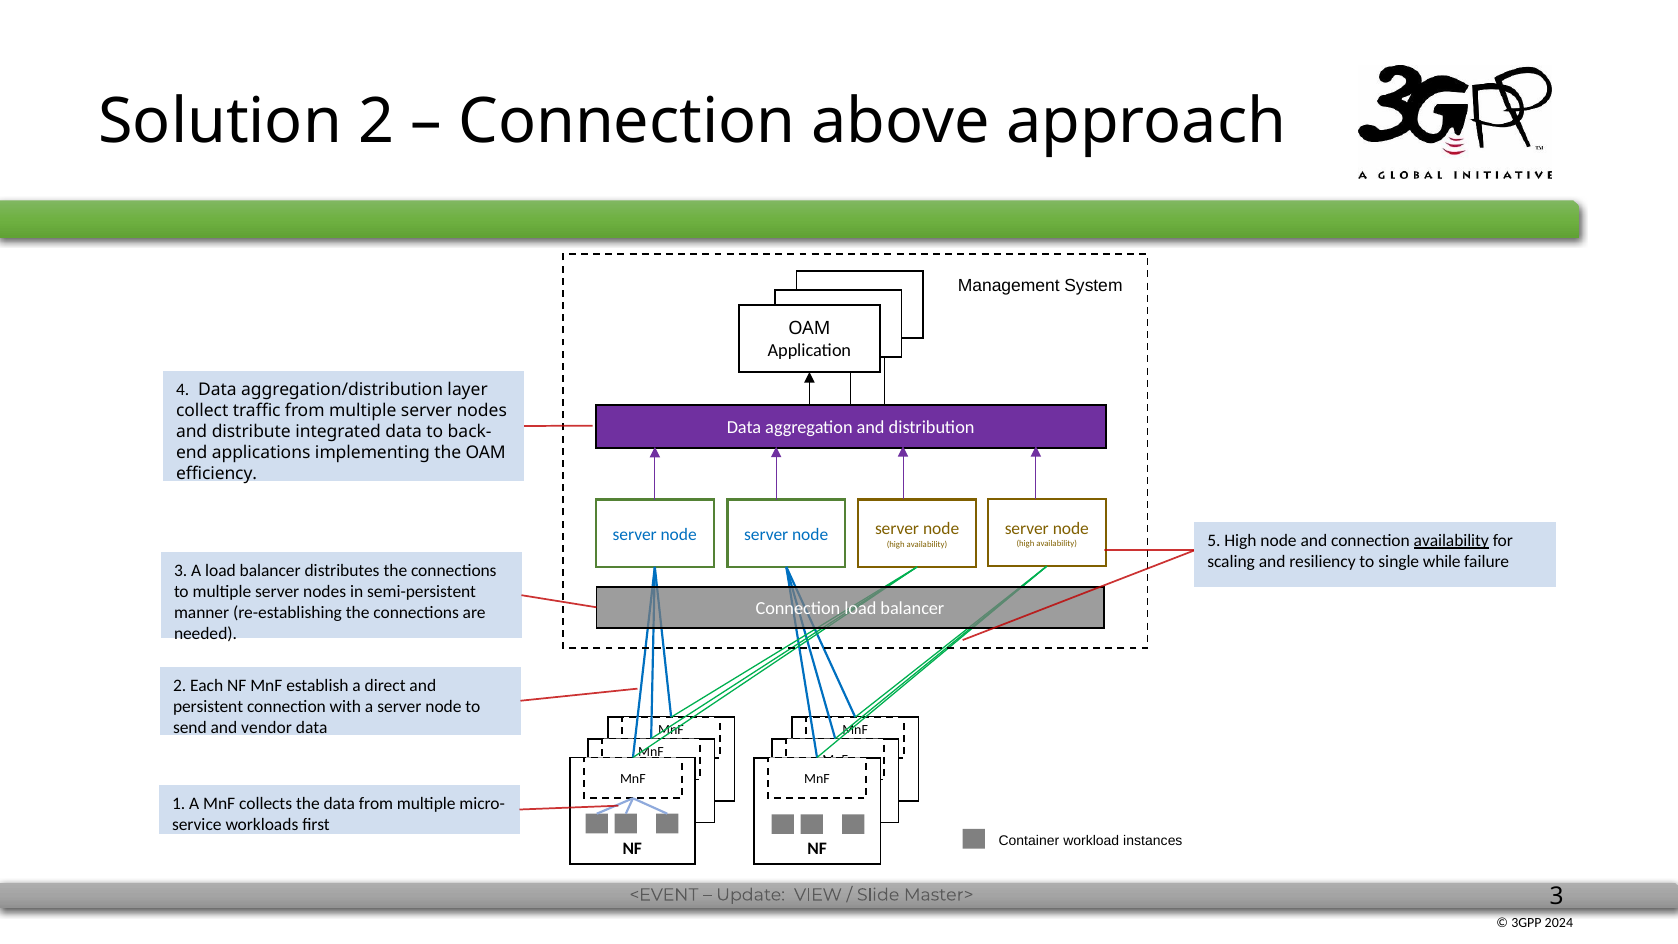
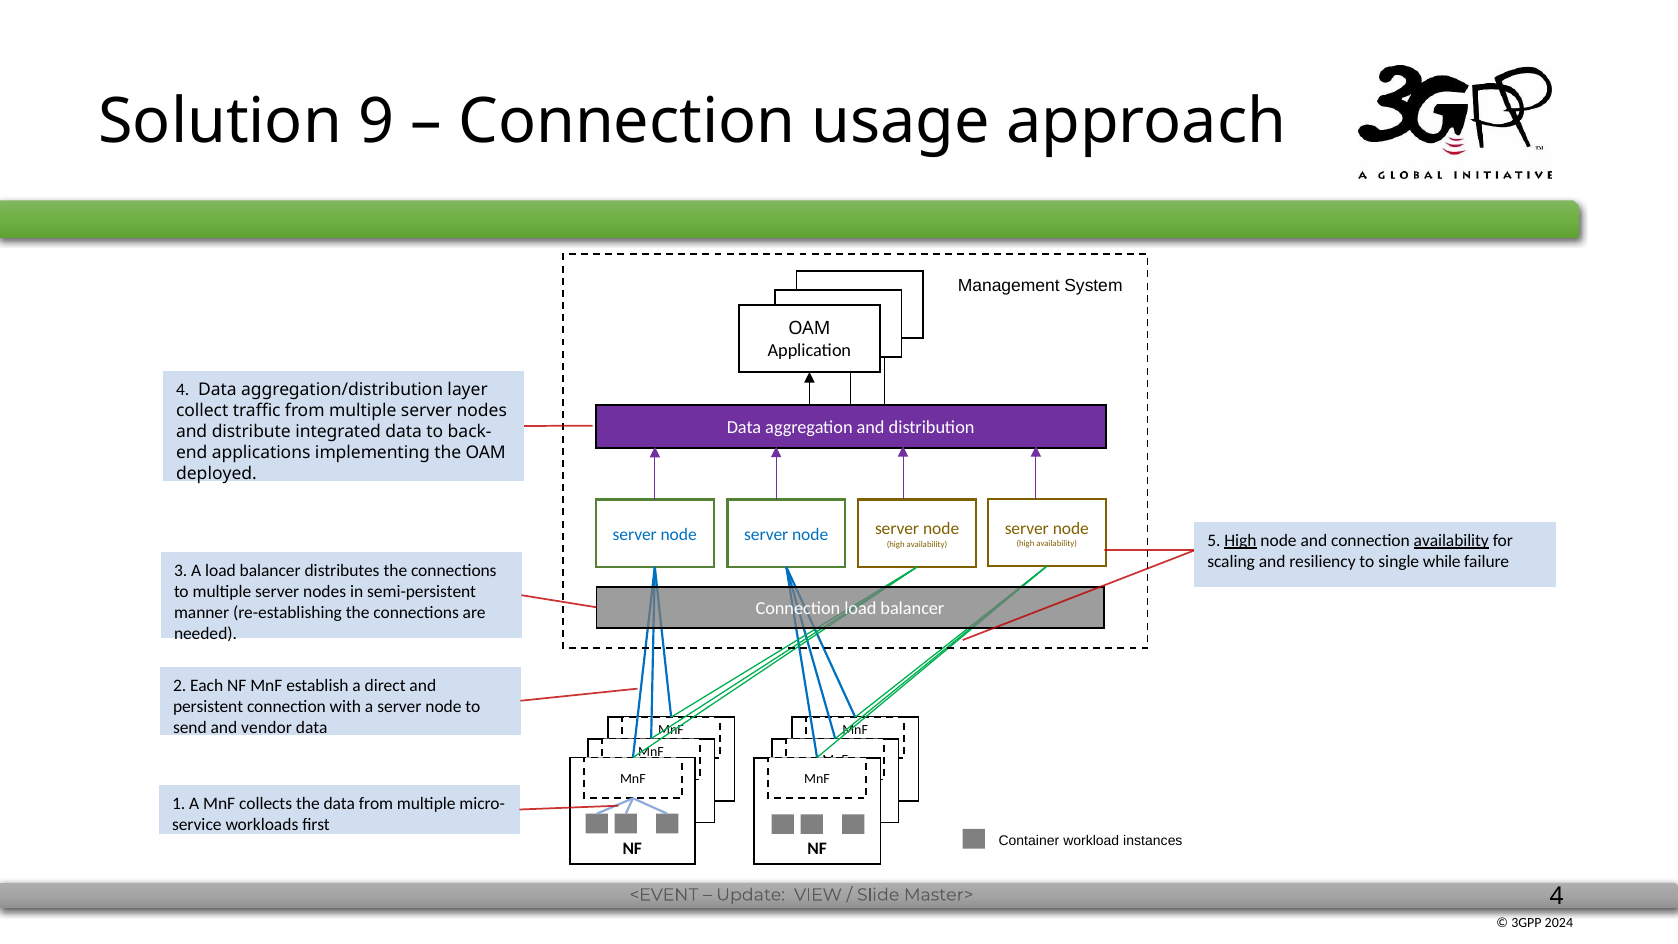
Solution 2: 2 -> 9 (376, 122)
above: above -> usage (901, 122)
efficiency: efficiency -> deployed (216, 474)
High underline: none -> present (1240, 540)
3: 3 -> 4 (1557, 897)
